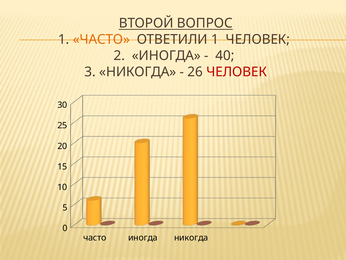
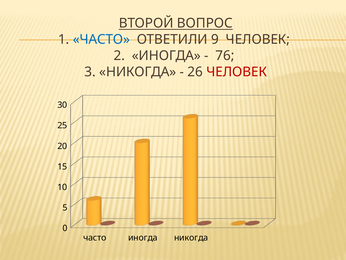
ЧАСТО colour: orange -> blue (101, 39)
ОТВЕТИЛИ 1: 1 -> 9 (215, 39)
40: 40 -> 76 (225, 56)
